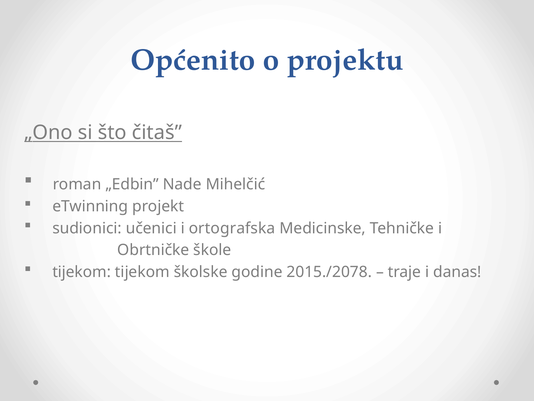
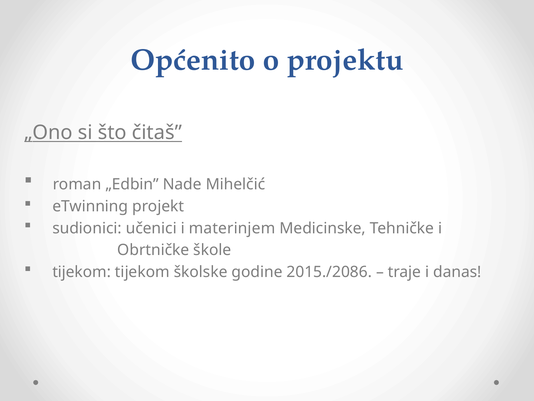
ortografska: ortografska -> materinjem (232, 228)
2015./2078: 2015./2078 -> 2015./2086 (329, 272)
